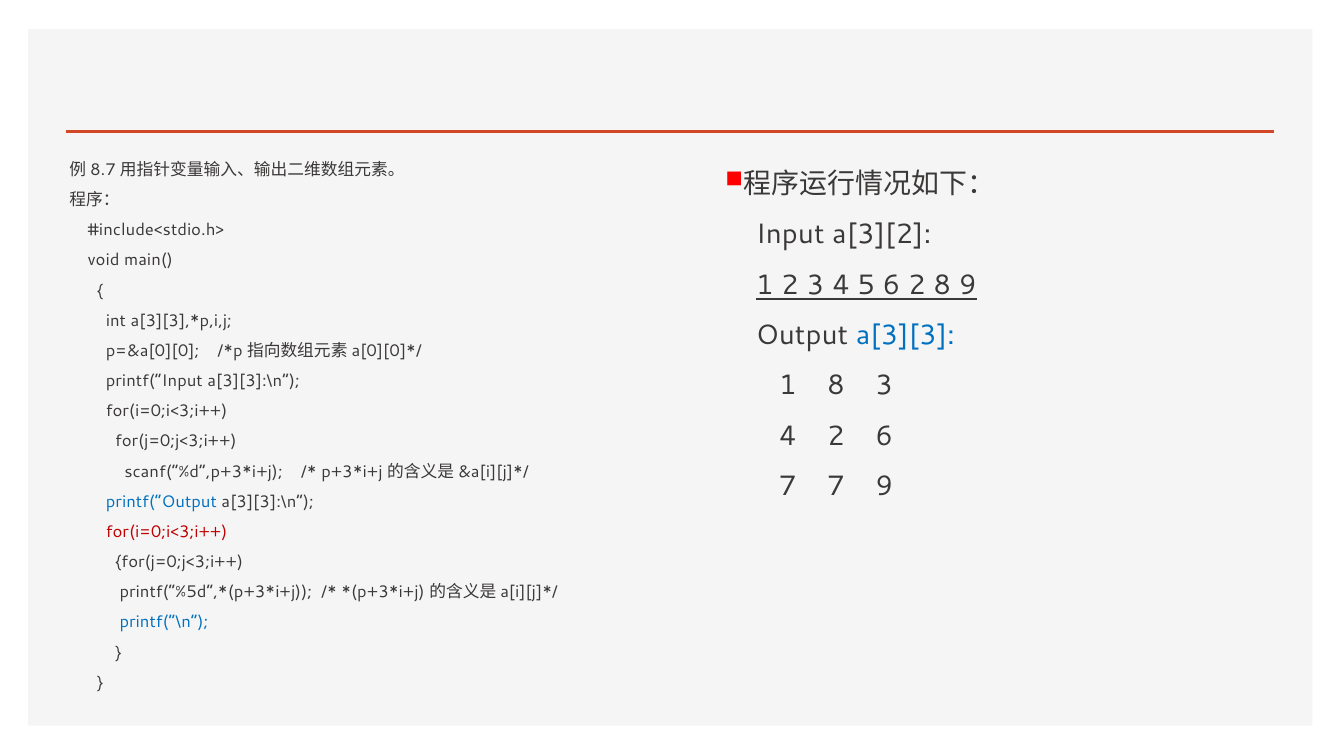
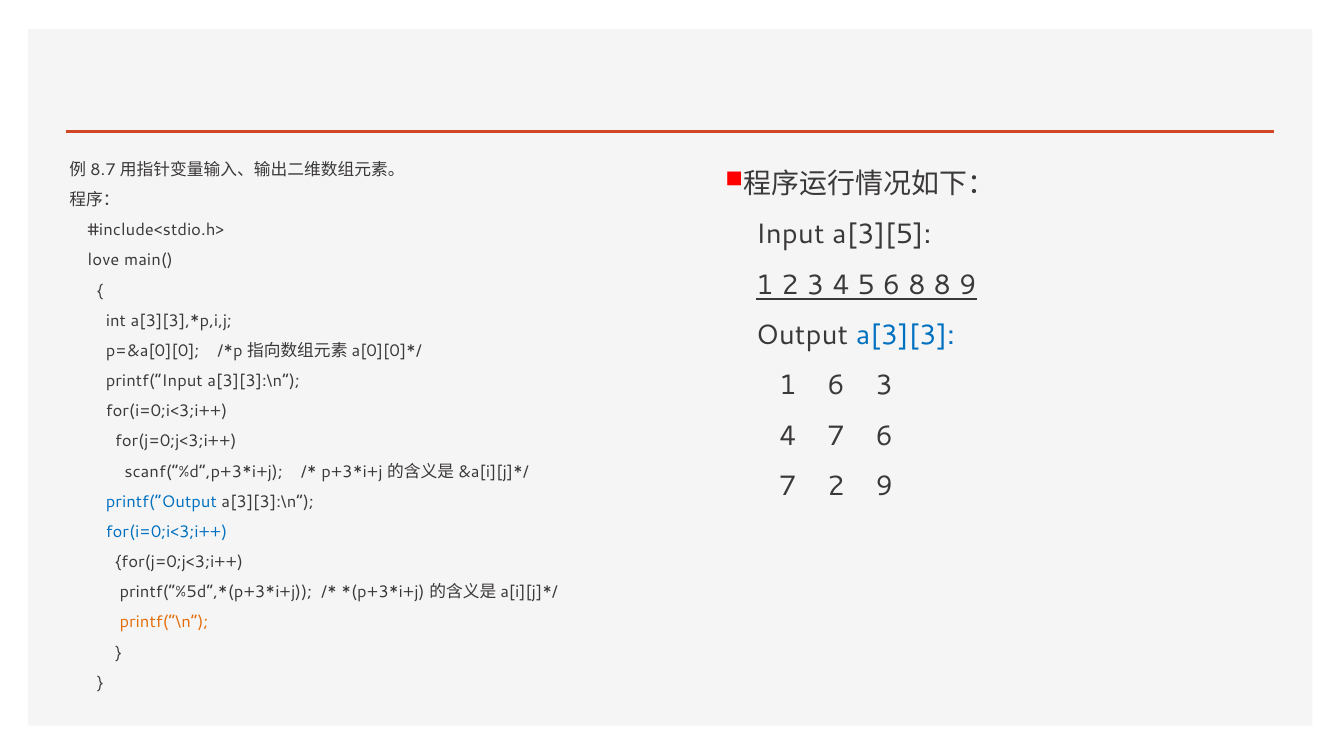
a[3][2: a[3][2 -> a[3][5 (882, 234)
void: void -> love (104, 260)
6 2: 2 -> 8 (917, 285)
1 8: 8 -> 6 (836, 385)
4 2: 2 -> 7 (836, 436)
7 7: 7 -> 2 (836, 486)
for(i=0;i<3;i++ colour: red -> blue (167, 532)
printf(“\n colour: blue -> orange (164, 622)
